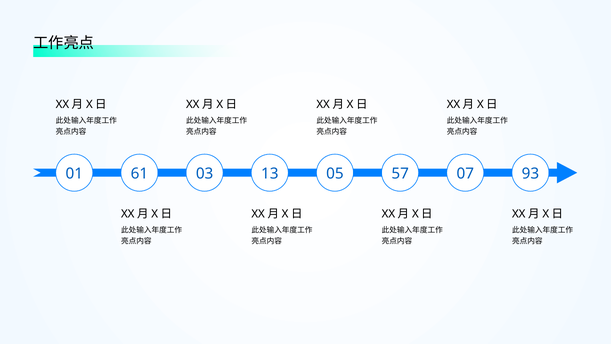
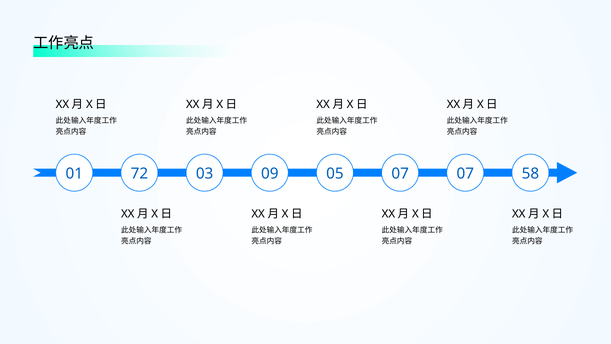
61: 61 -> 72 (139, 174)
13: 13 -> 09 (270, 174)
05 57: 57 -> 07 (400, 174)
93: 93 -> 58 (530, 174)
